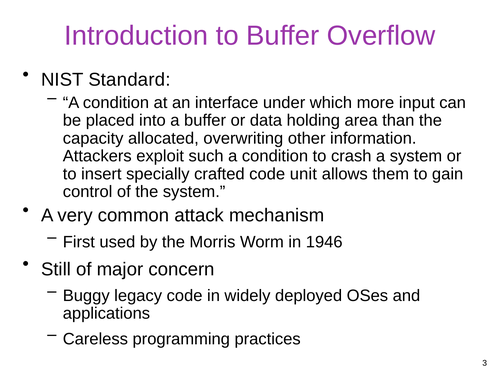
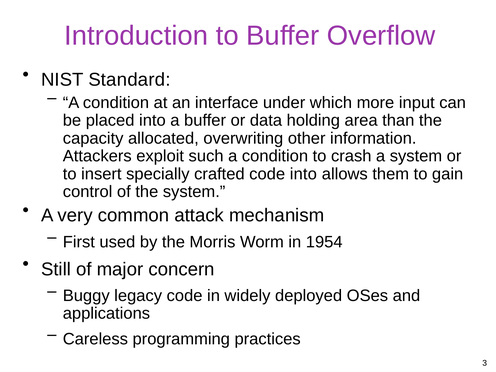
code unit: unit -> into (303, 174)
1946: 1946 -> 1954 (324, 242)
